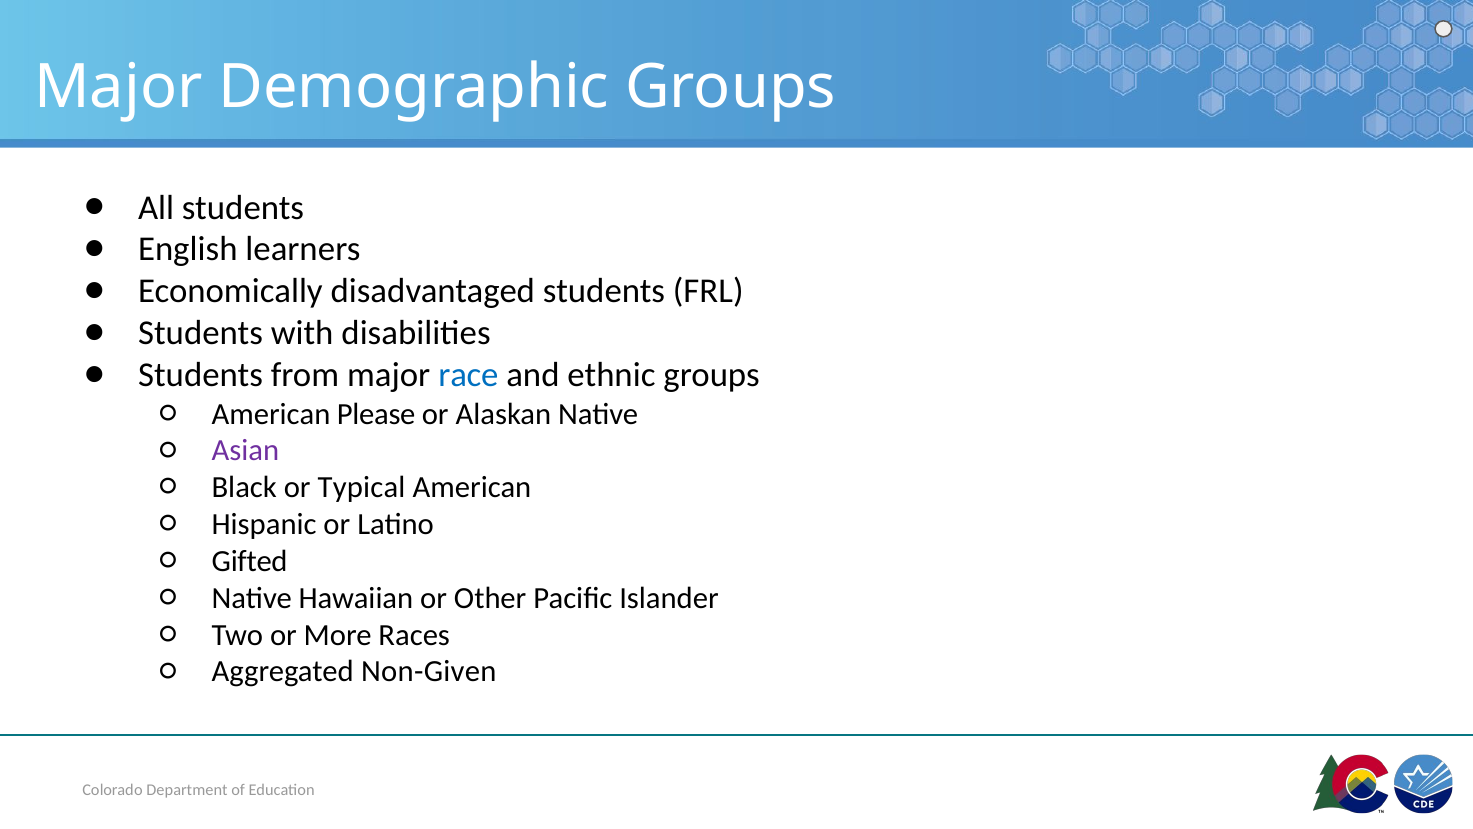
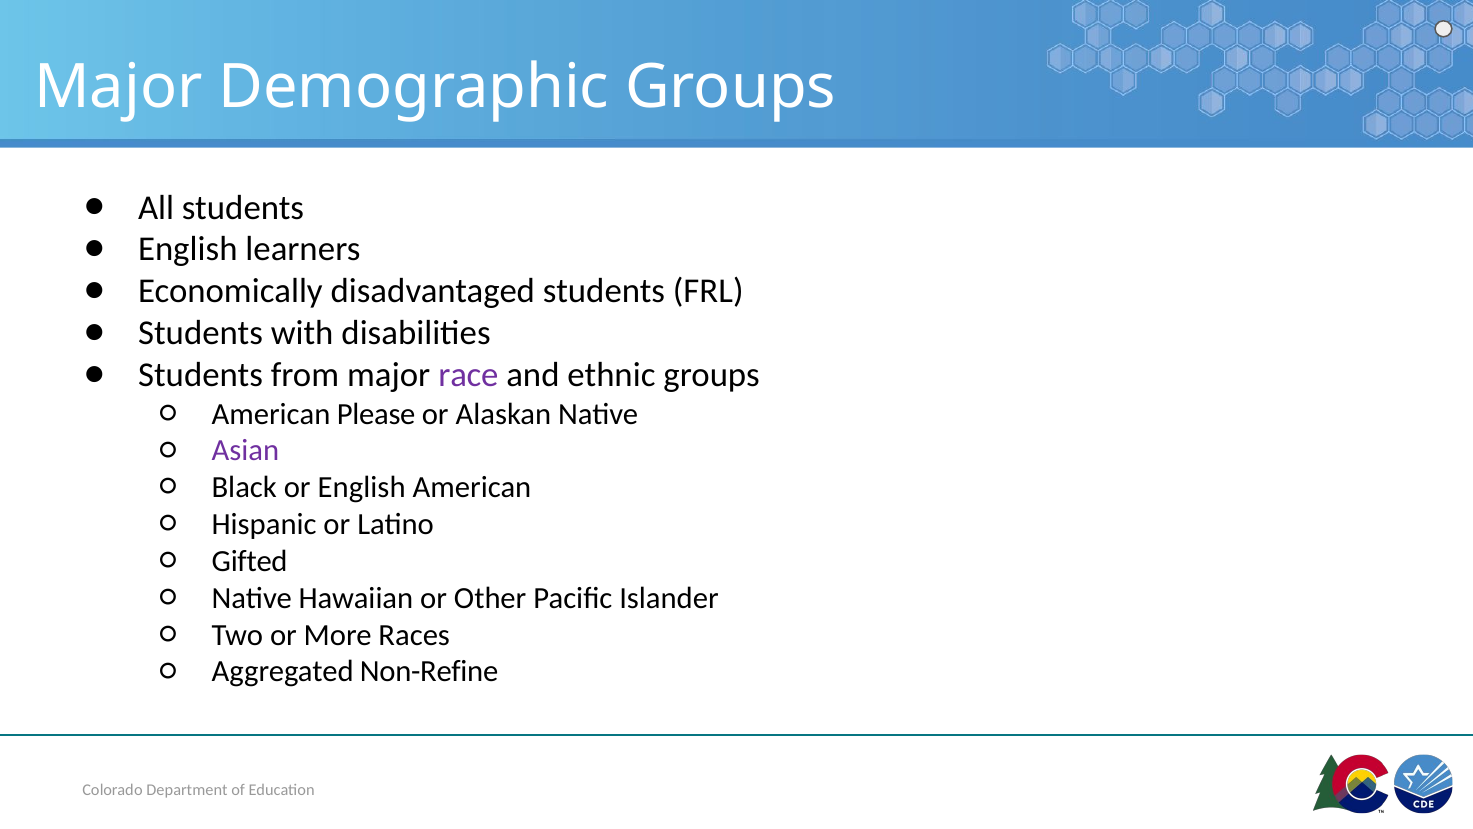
race colour: blue -> purple (468, 375)
or Typical: Typical -> English (362, 487)
Non-Given: Non-Given -> Non-Refine (429, 672)
